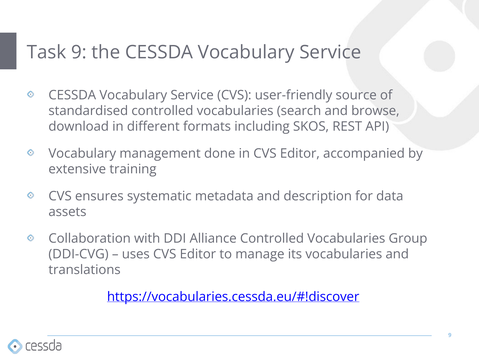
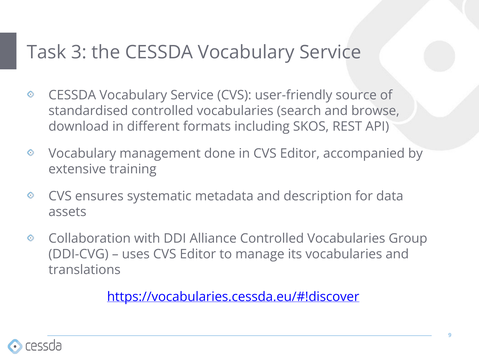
Task 9: 9 -> 3 (79, 52)
